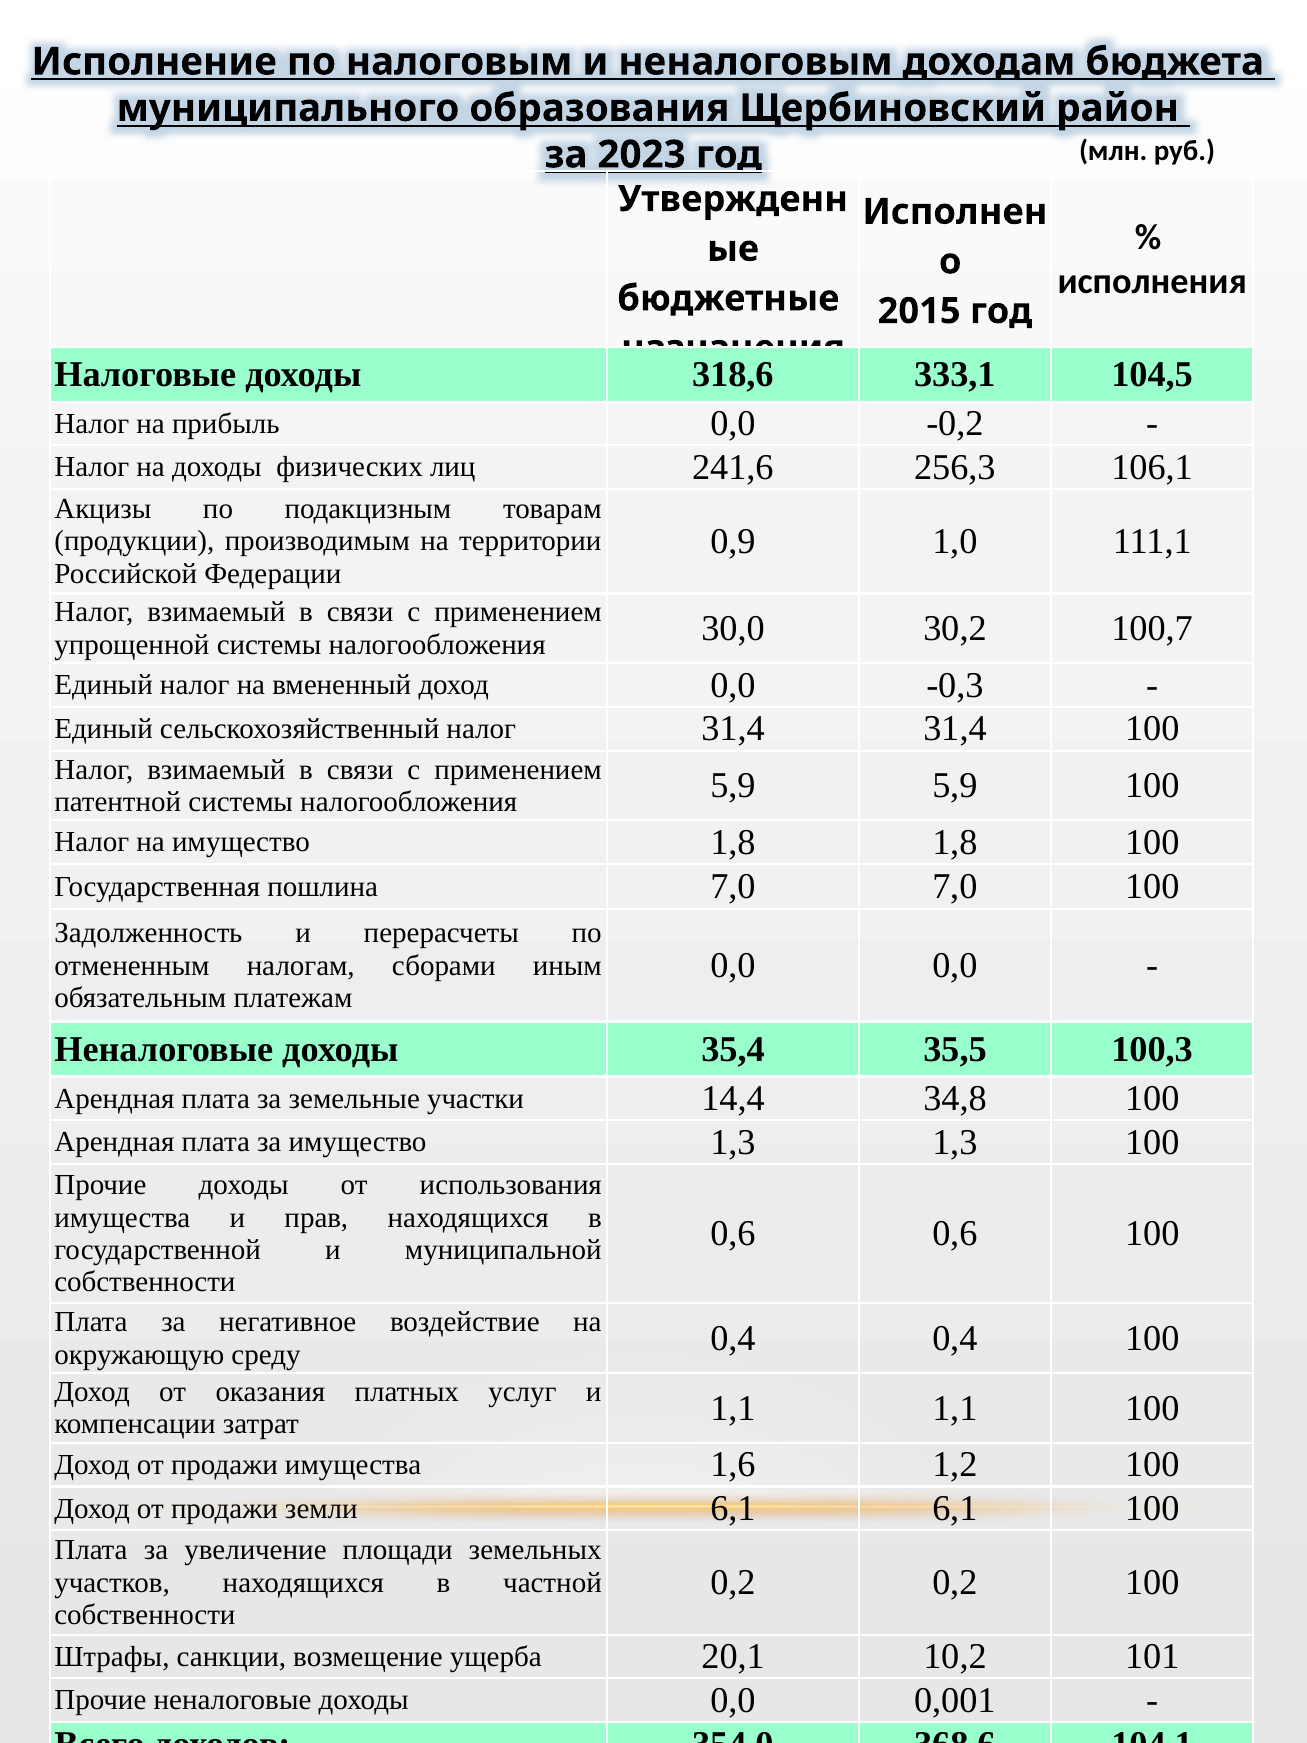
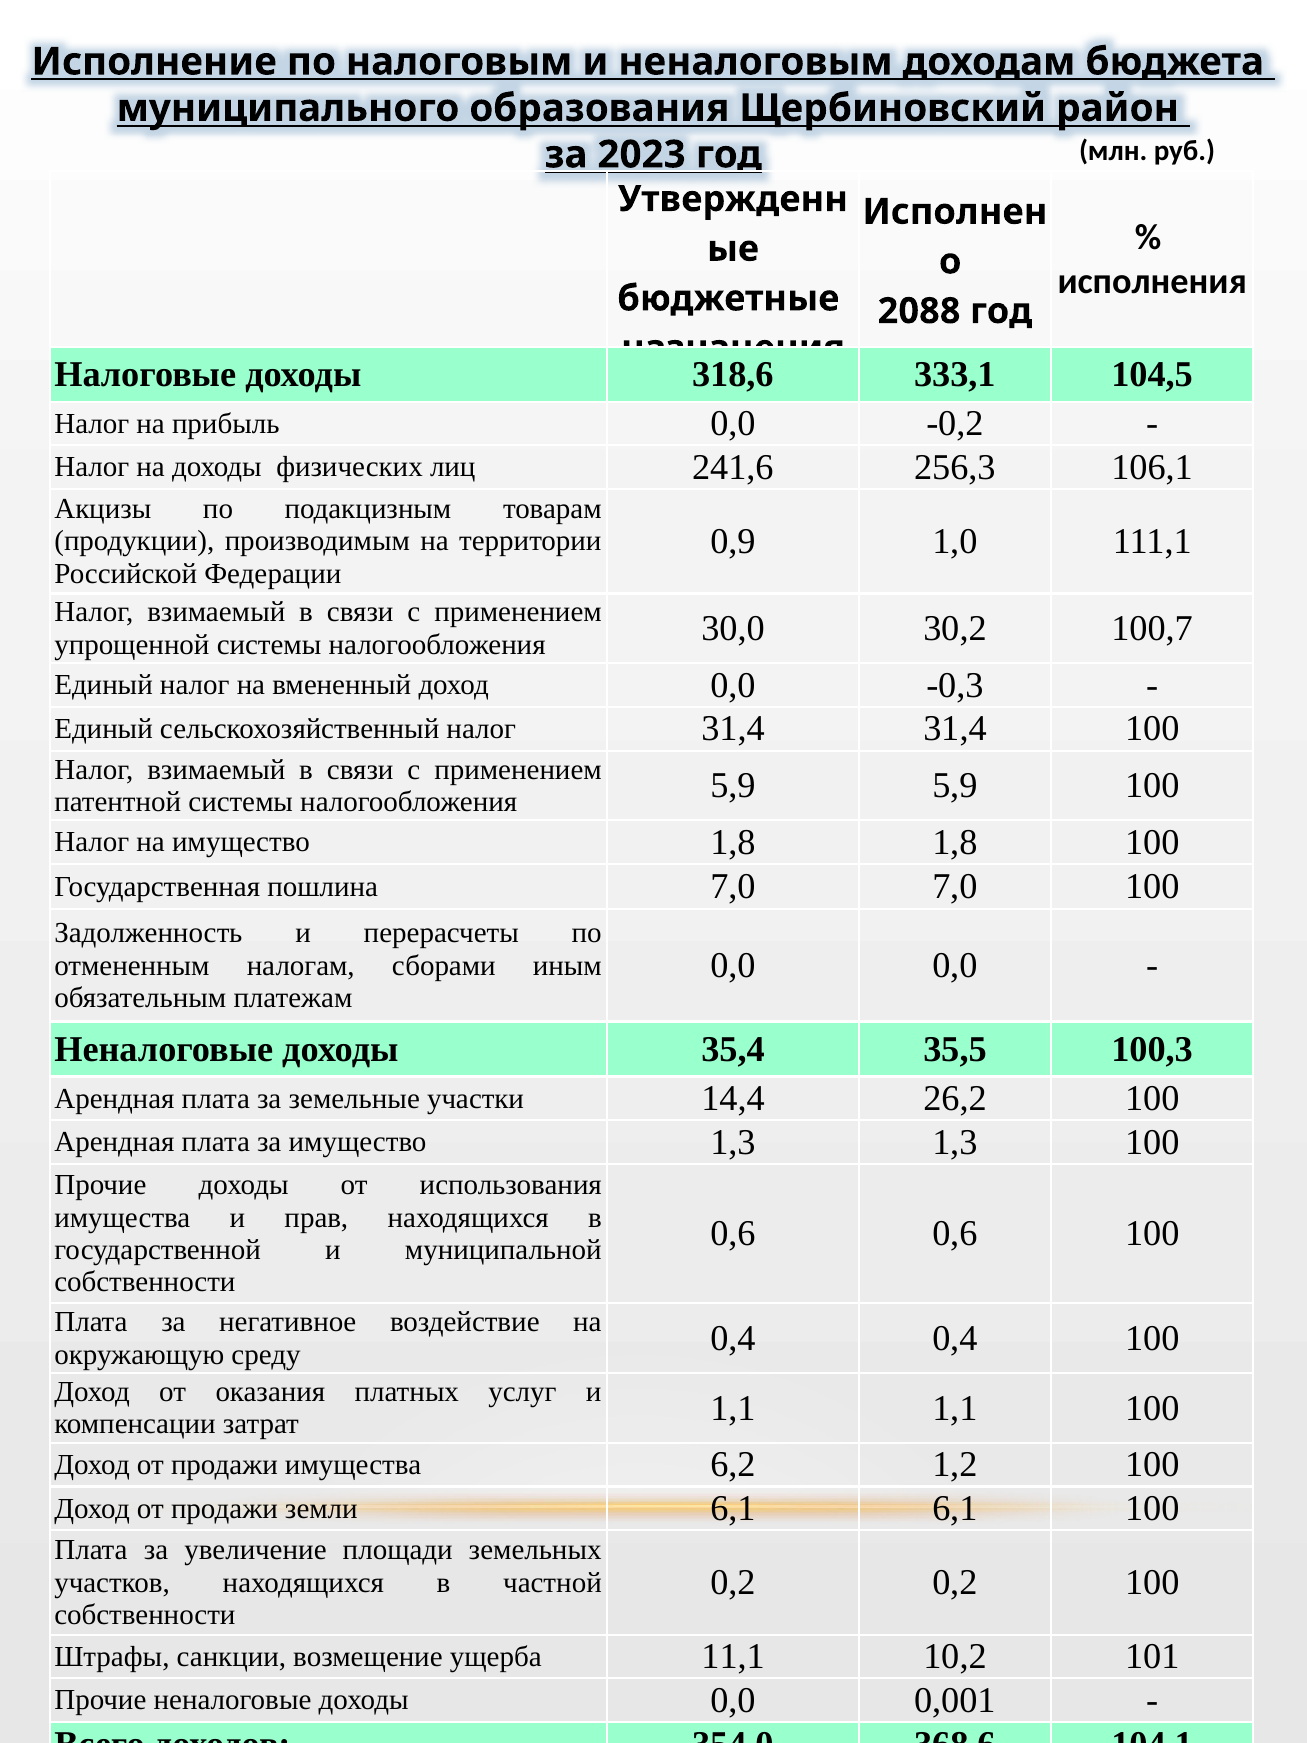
2015: 2015 -> 2088 (919, 311)
34,8: 34,8 -> 26,2 (955, 1098)
1,6: 1,6 -> 6,2 (733, 1465)
20,1: 20,1 -> 11,1 (733, 1657)
